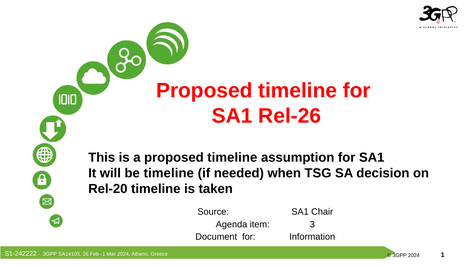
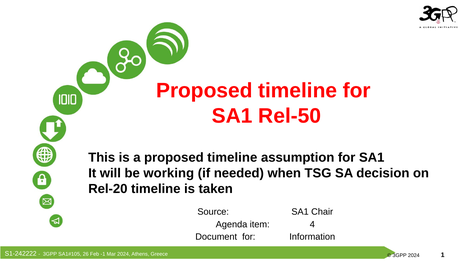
Rel-26: Rel-26 -> Rel-50 (290, 115)
be timeline: timeline -> working (169, 173)
3: 3 -> 4 (312, 224)
